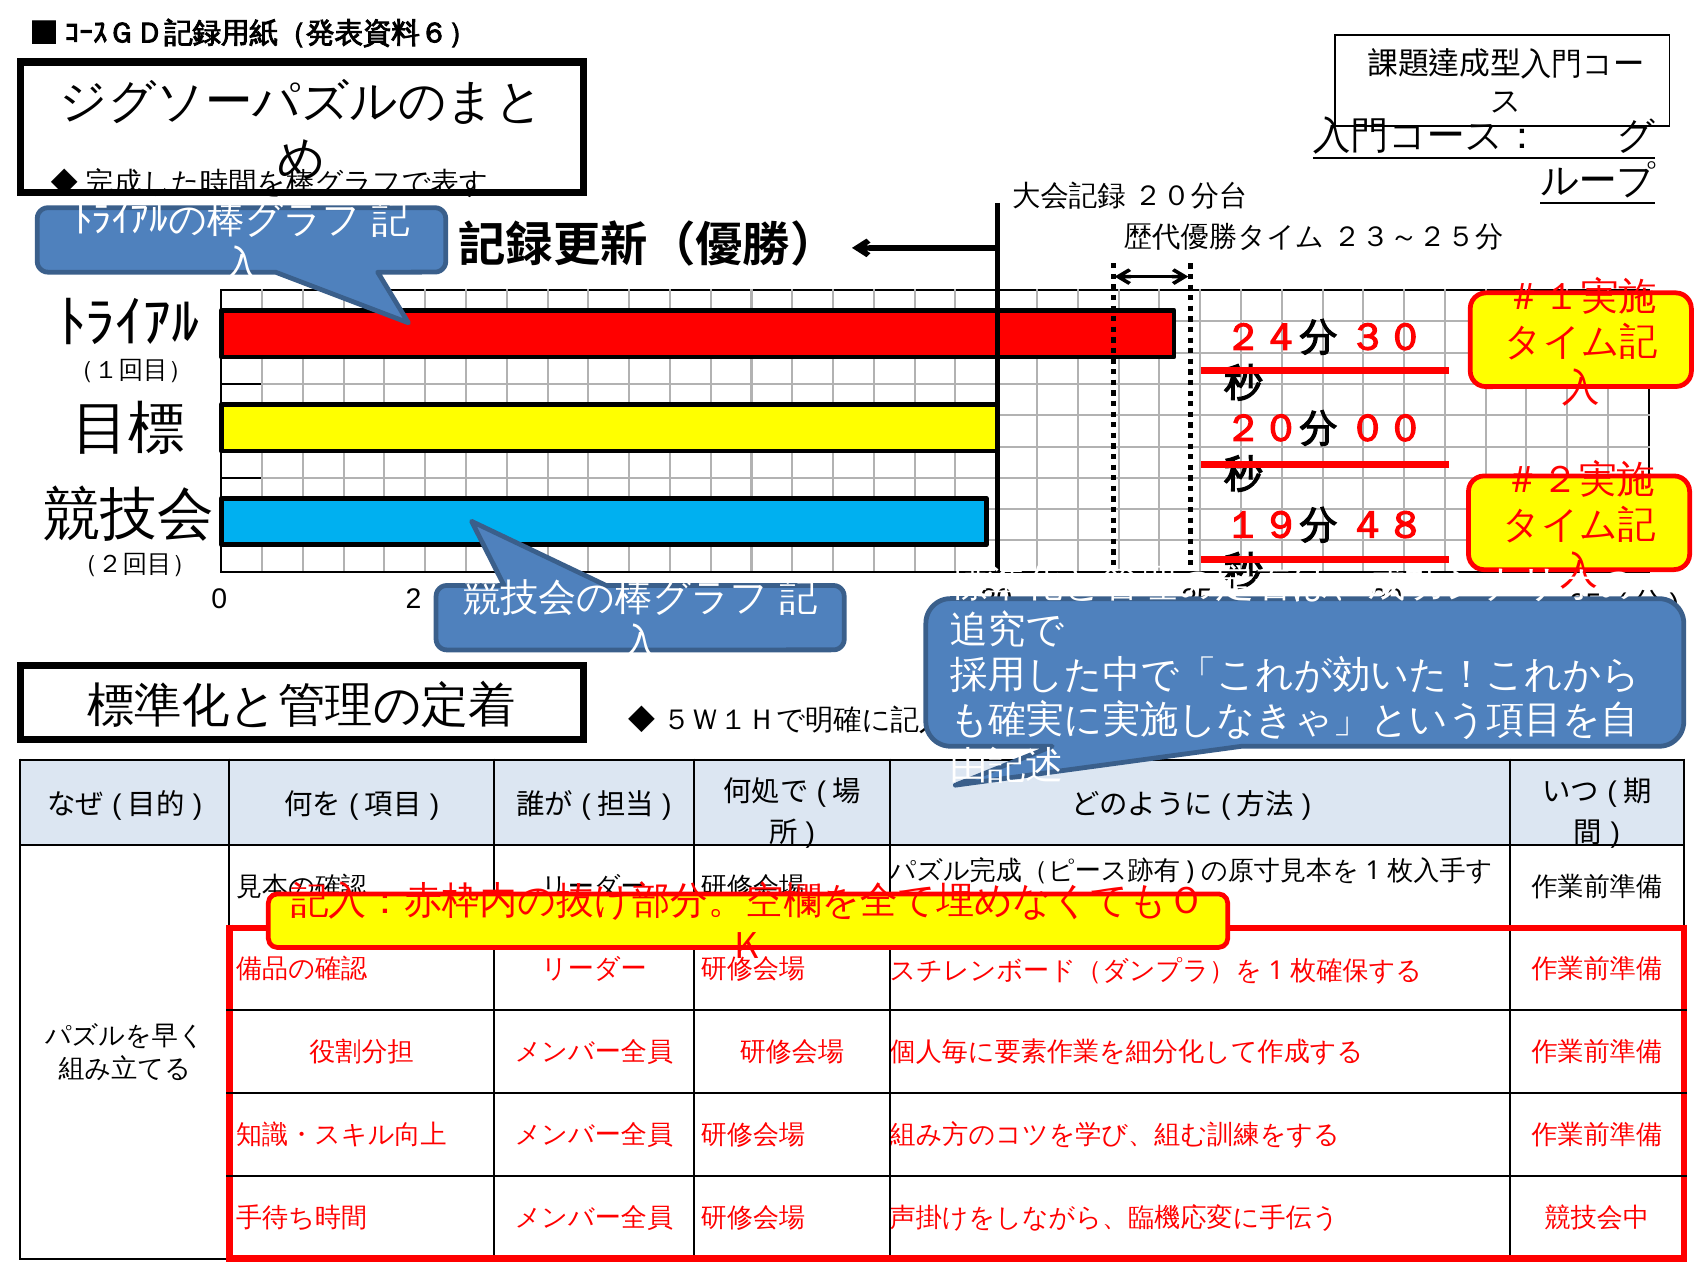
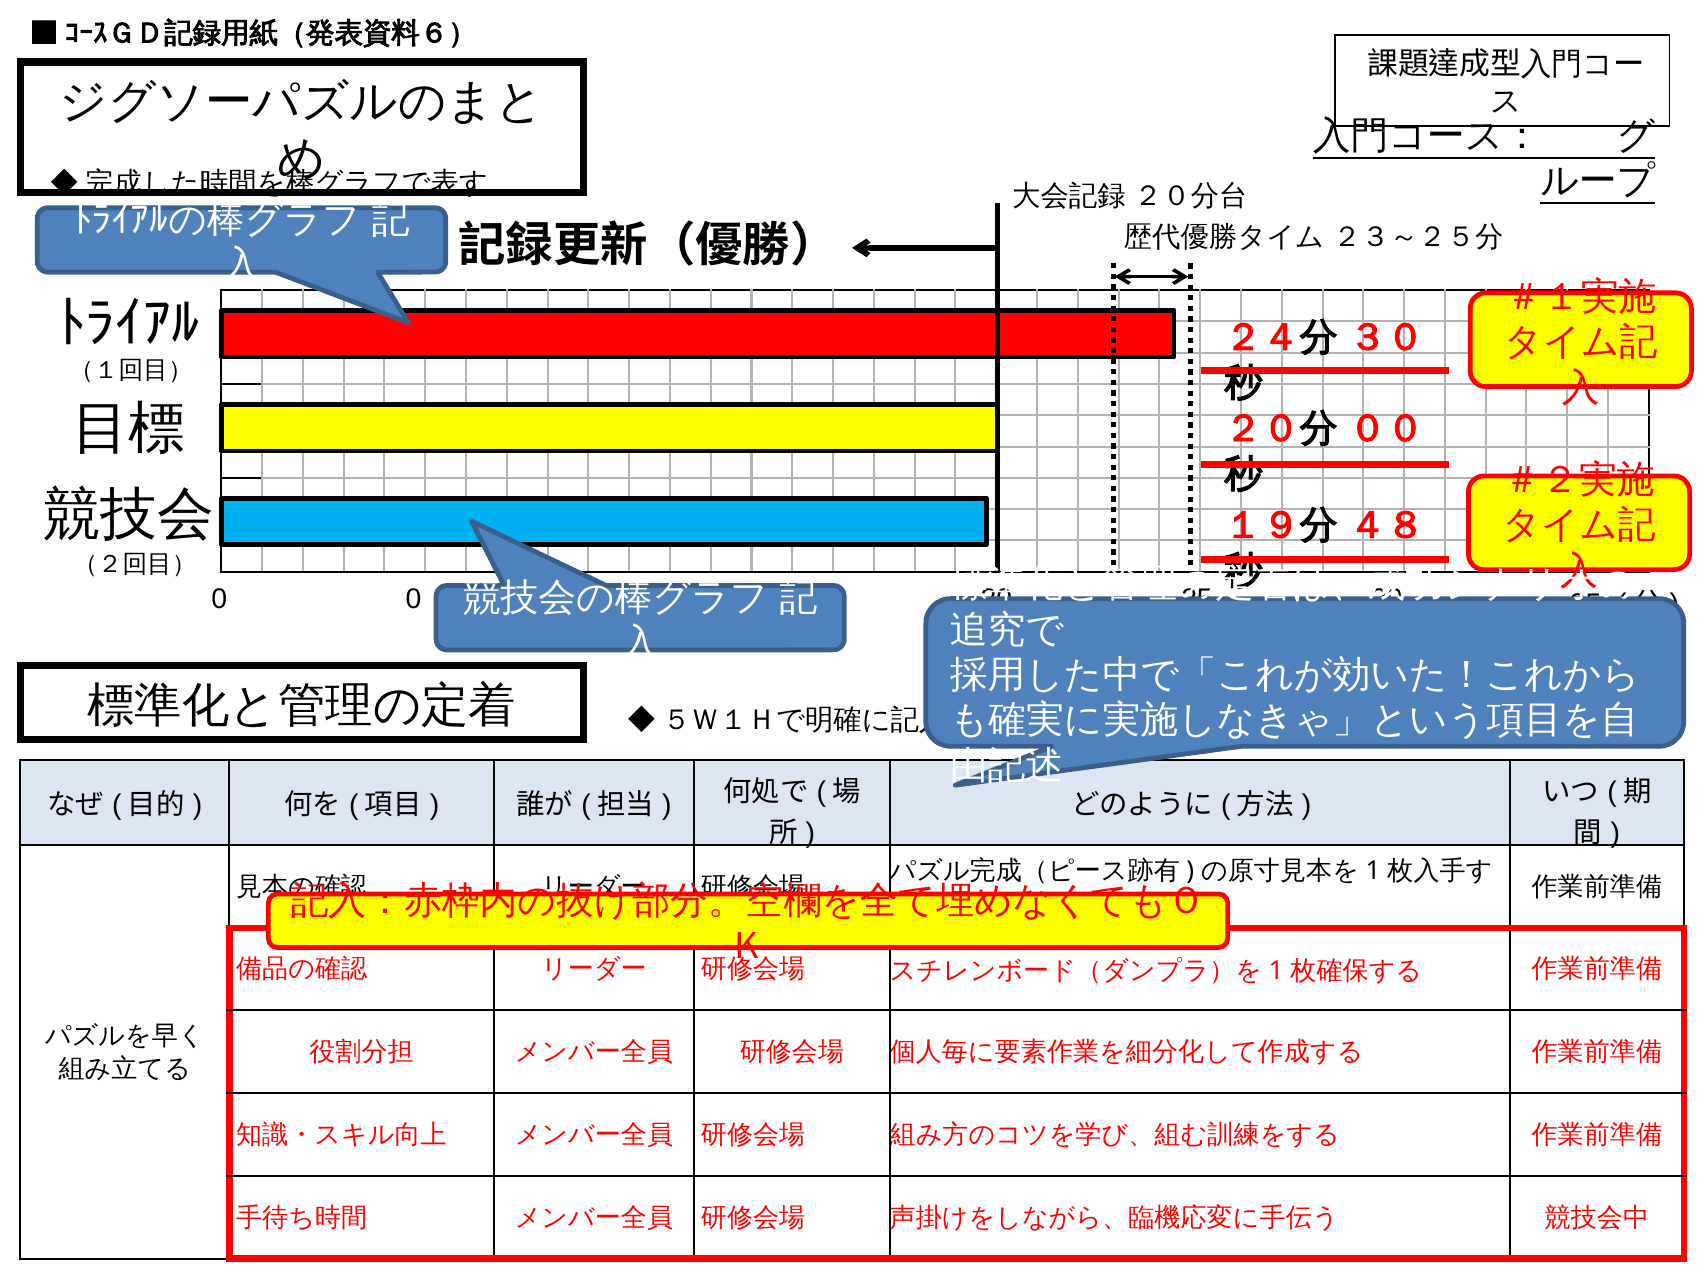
0 2: 2 -> 0 (413, 599)
